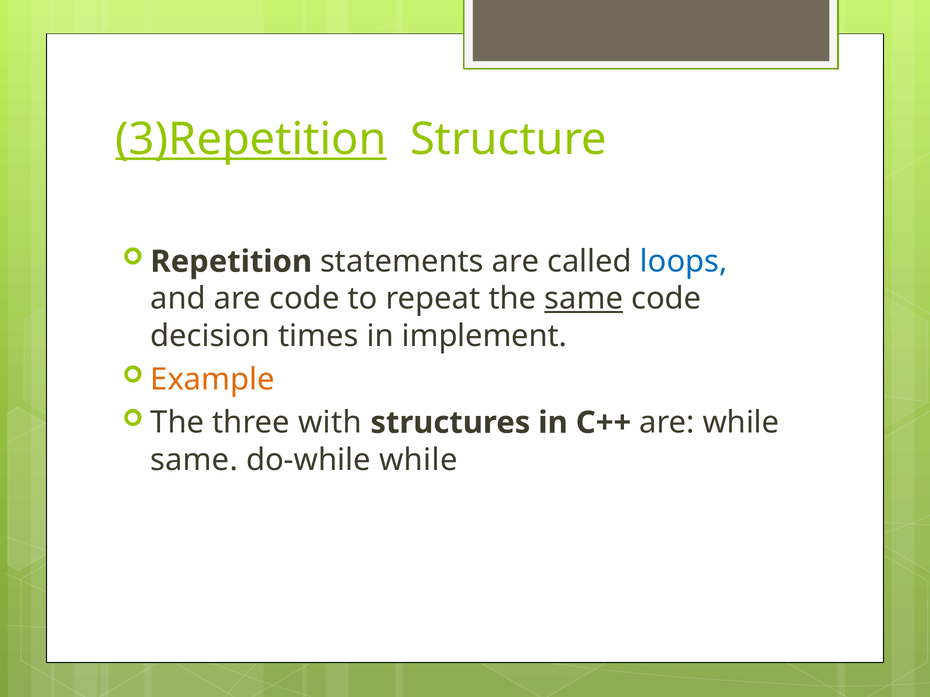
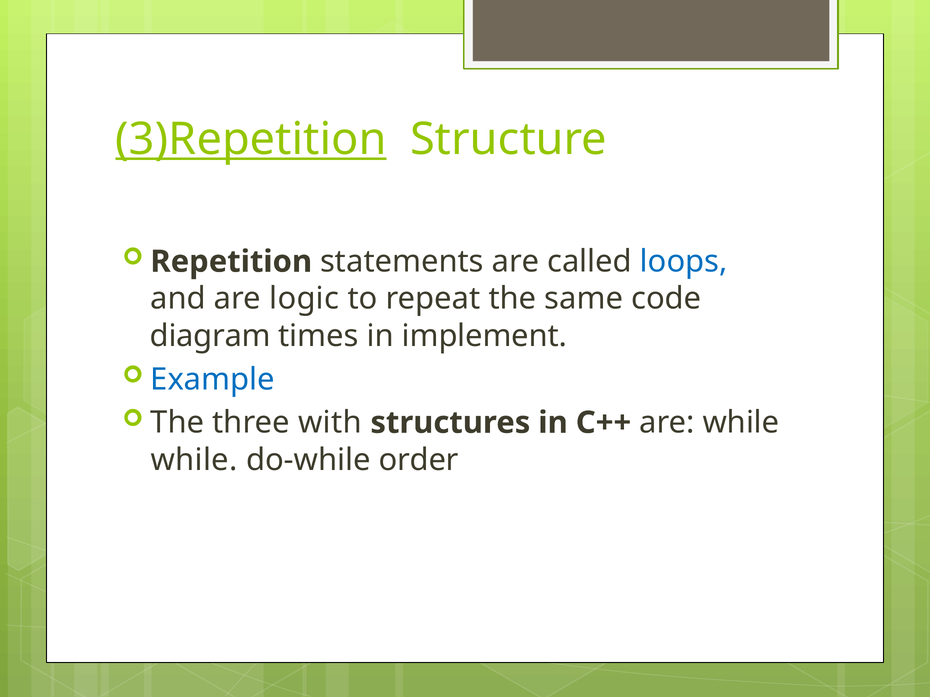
are code: code -> logic (304, 299)
same underline: present -> none (584, 299)
decision: decision -> diagram (210, 336)
Example colour: orange -> blue (213, 380)
same: same -> while (194, 460)
do-while while: while -> order (419, 460)
